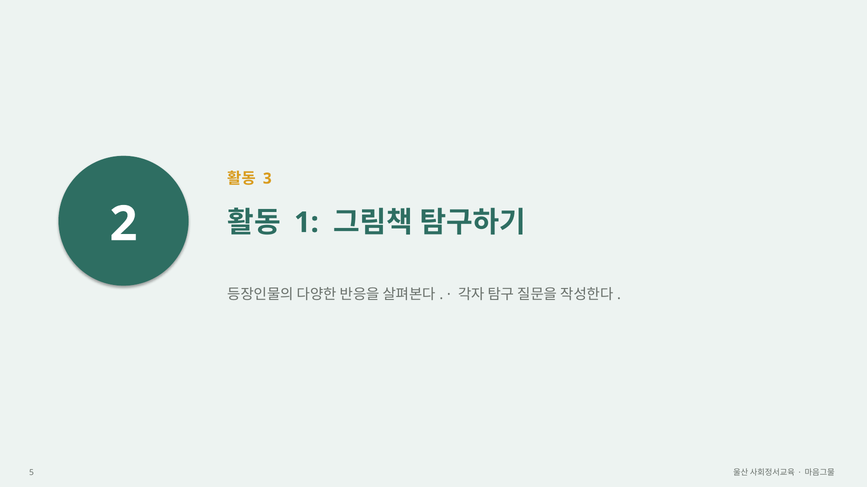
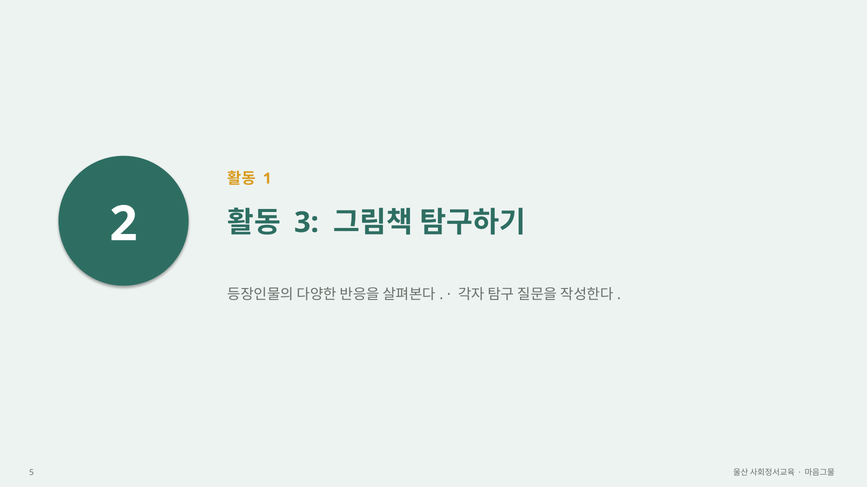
3: 3 -> 1 (267, 179)
1: 1 -> 3 (306, 223)
